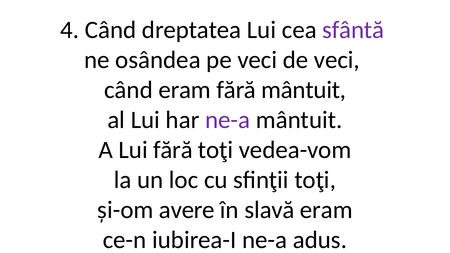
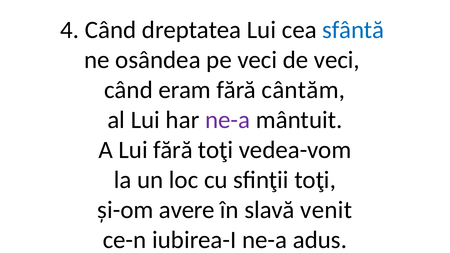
sfântă colour: purple -> blue (353, 30)
fără mântuit: mântuit -> cântăm (303, 90)
slavă eram: eram -> venit (326, 210)
